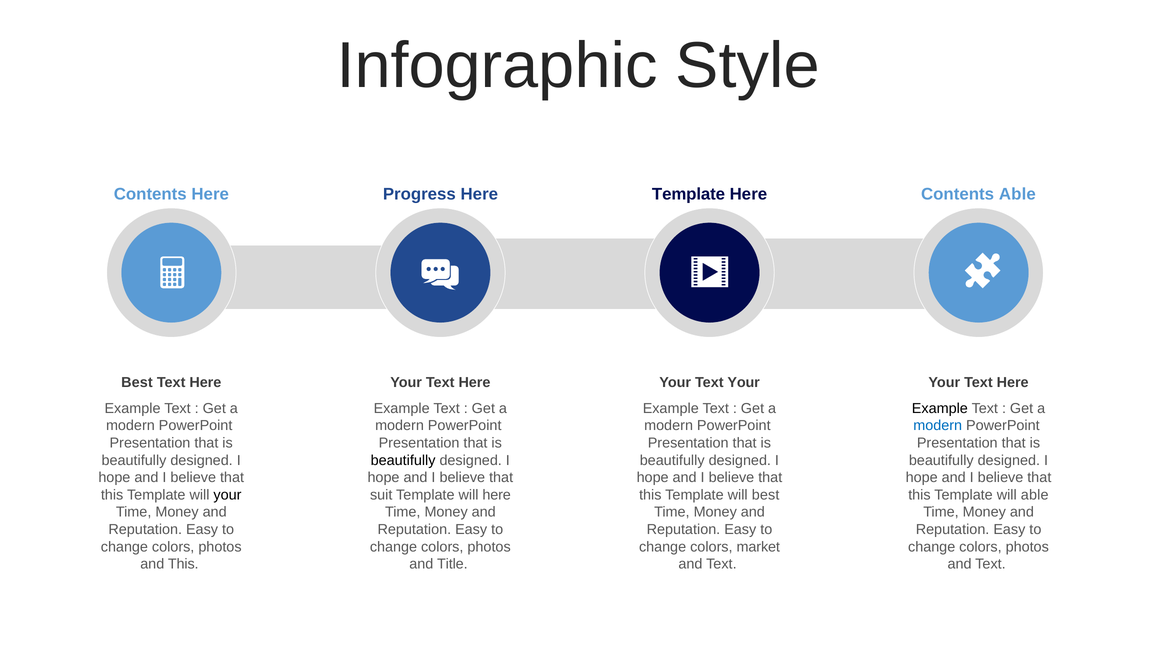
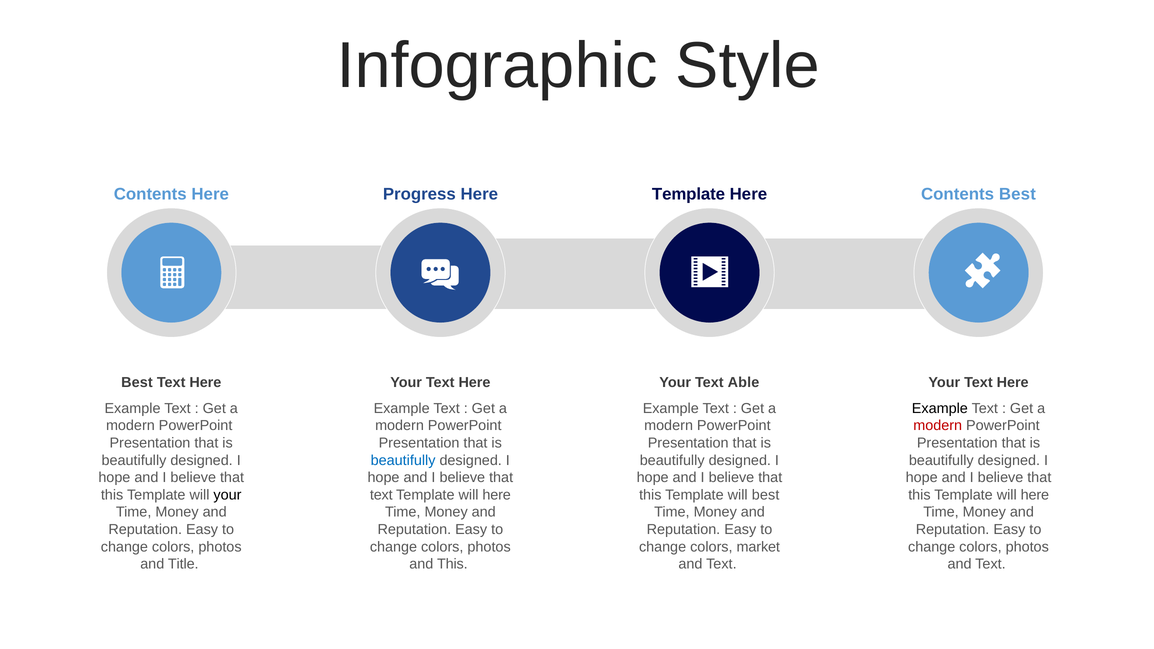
Contents Able: Able -> Best (1017, 194)
Your Text Your: Your -> Able (744, 382)
modern colour: blue -> red (938, 426)
beautifully colour: black -> blue (403, 460)
suit: suit -> text (381, 495)
this Template will able: able -> here (1035, 495)
and This: This -> Title (183, 564)
and Title: Title -> This (452, 564)
